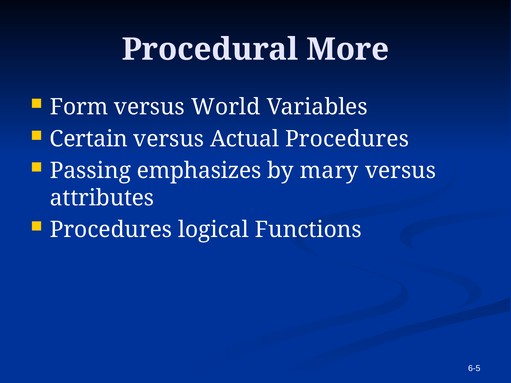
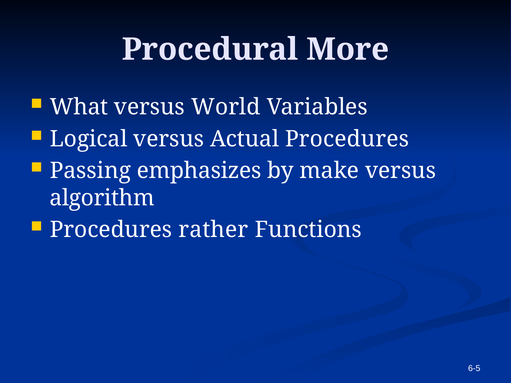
Form: Form -> What (79, 107)
Certain: Certain -> Logical (89, 139)
mary: mary -> make (329, 171)
attributes: attributes -> algorithm (102, 198)
logical: logical -> rather (213, 230)
